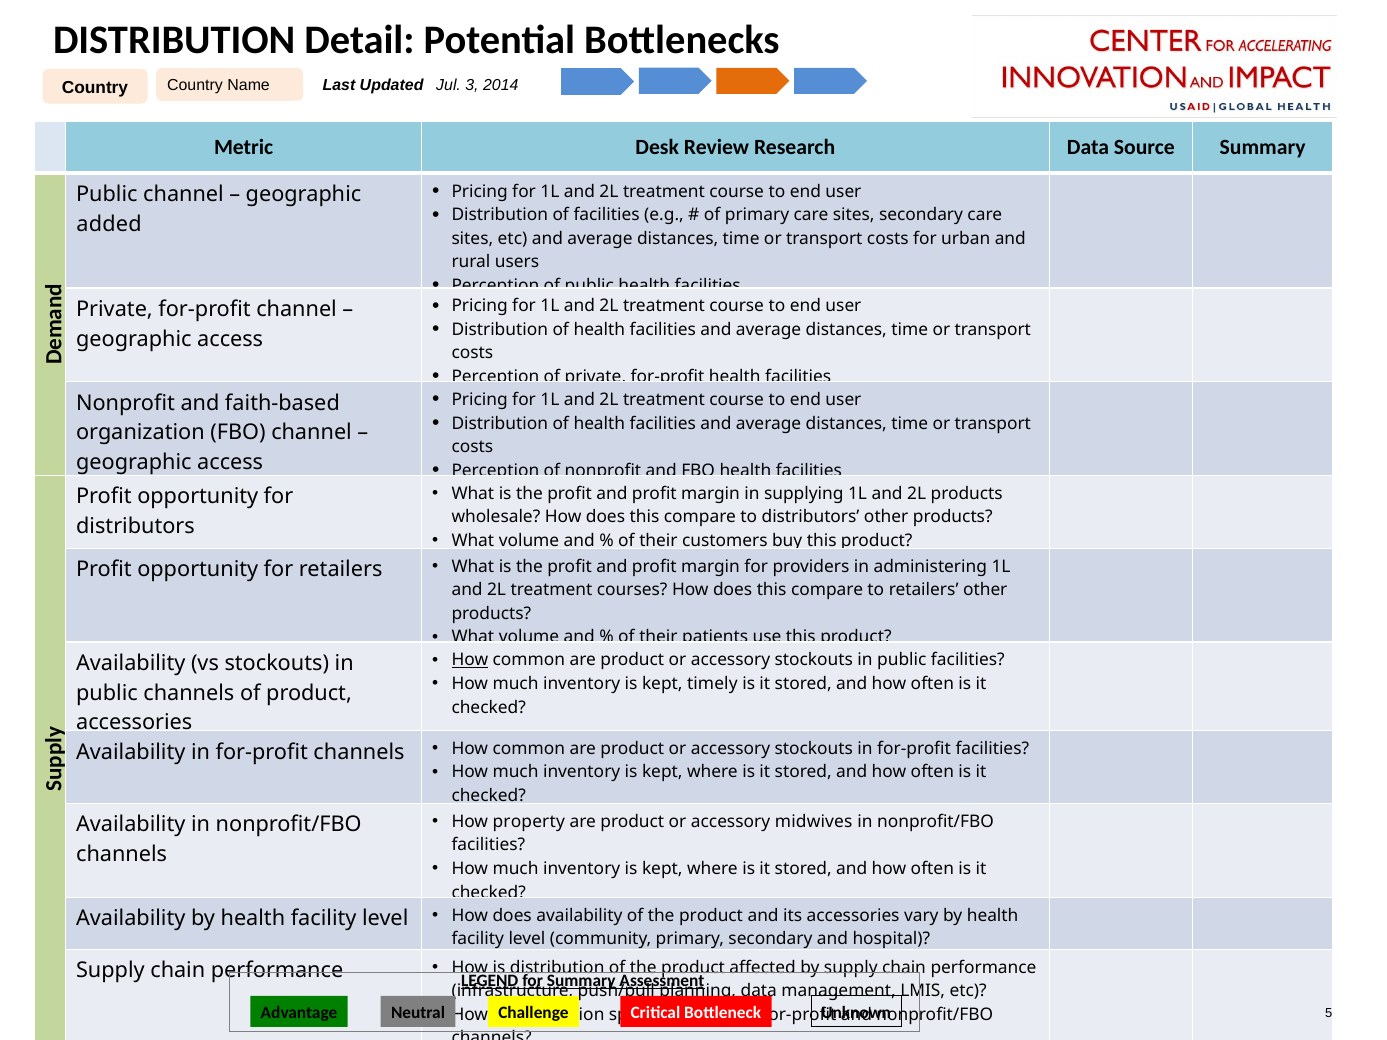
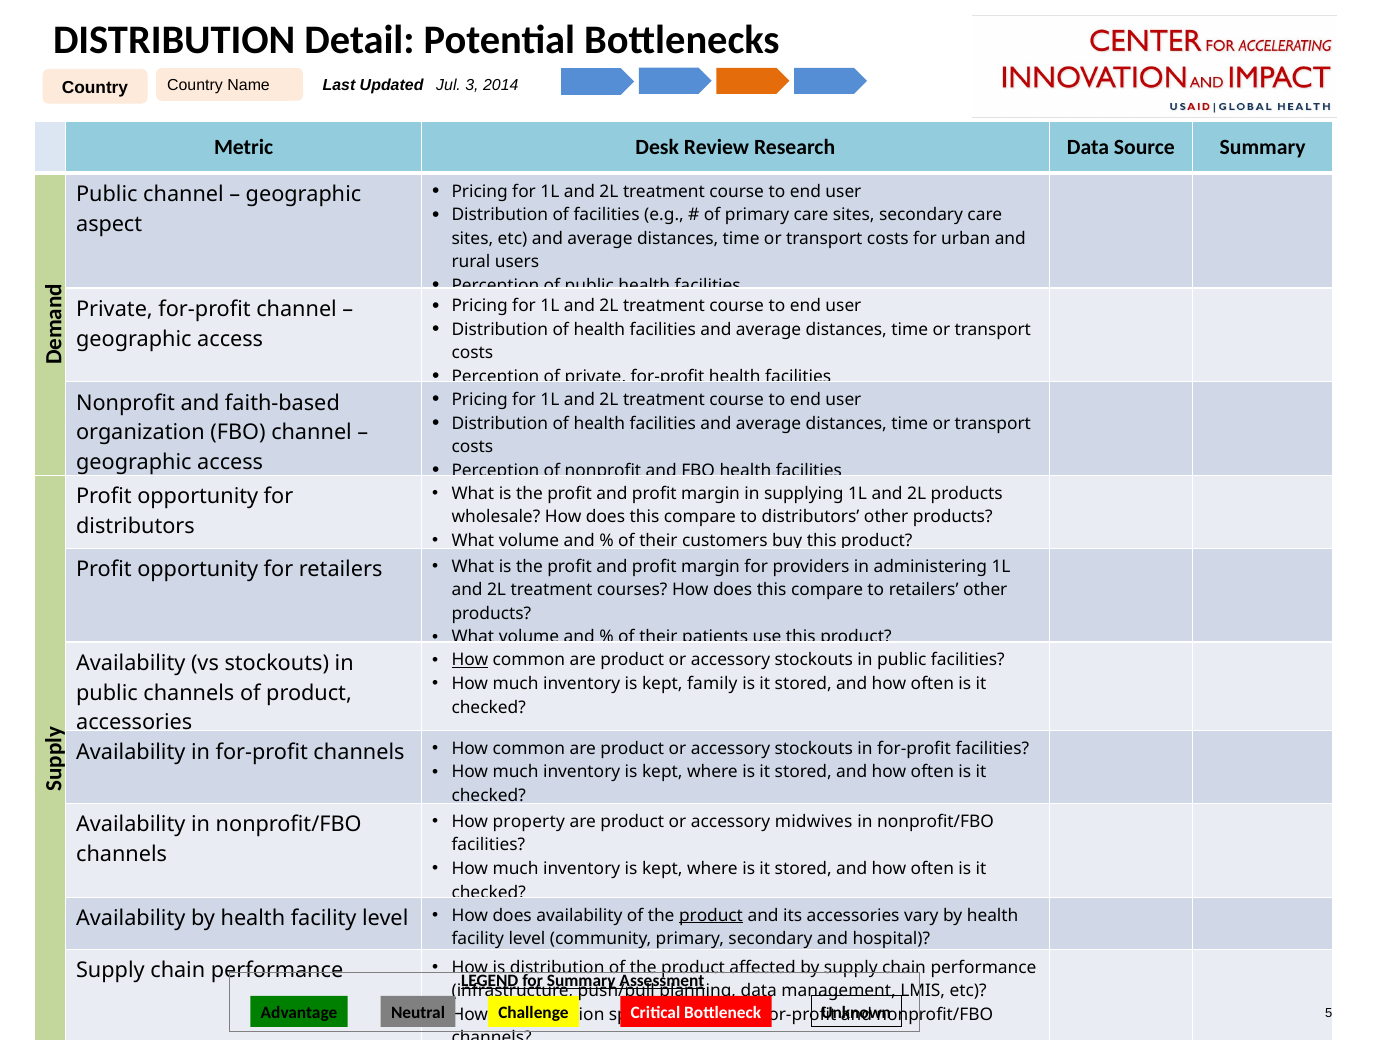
added: added -> aspect (109, 224)
timely: timely -> family (712, 684)
product underline: none -> present (711, 916)
